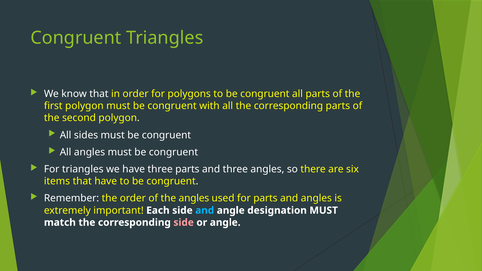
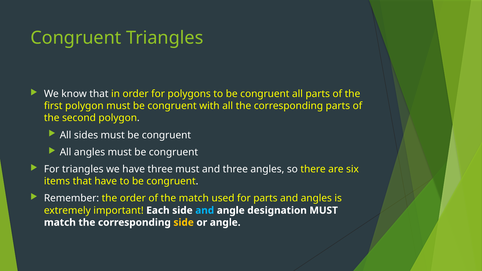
three parts: parts -> must (187, 169)
the angles: angles -> match (194, 198)
side colour: pink -> yellow (184, 223)
